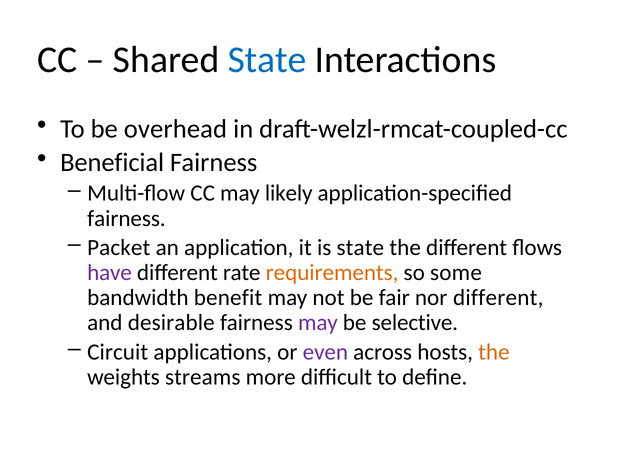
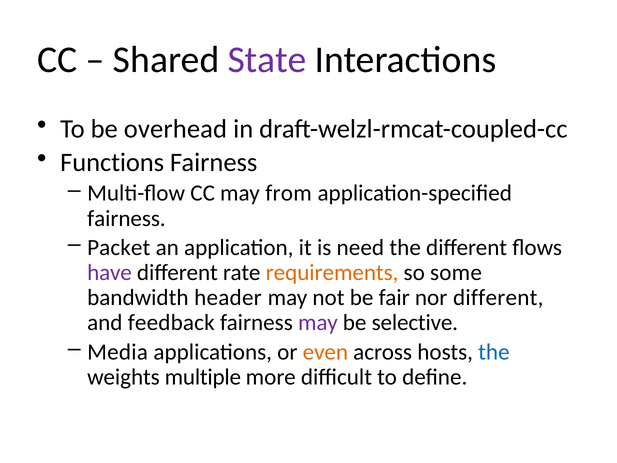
State colour: blue -> purple (267, 60)
Beneficial: Beneficial -> Functions (112, 163)
likely: likely -> from (289, 193)
is state: state -> need (360, 248)
benefit: benefit -> header (228, 298)
desirable: desirable -> feedback (171, 323)
Circuit: Circuit -> Media (118, 352)
even colour: purple -> orange (325, 352)
the colour: orange -> blue (494, 352)
streams: streams -> multiple (203, 377)
